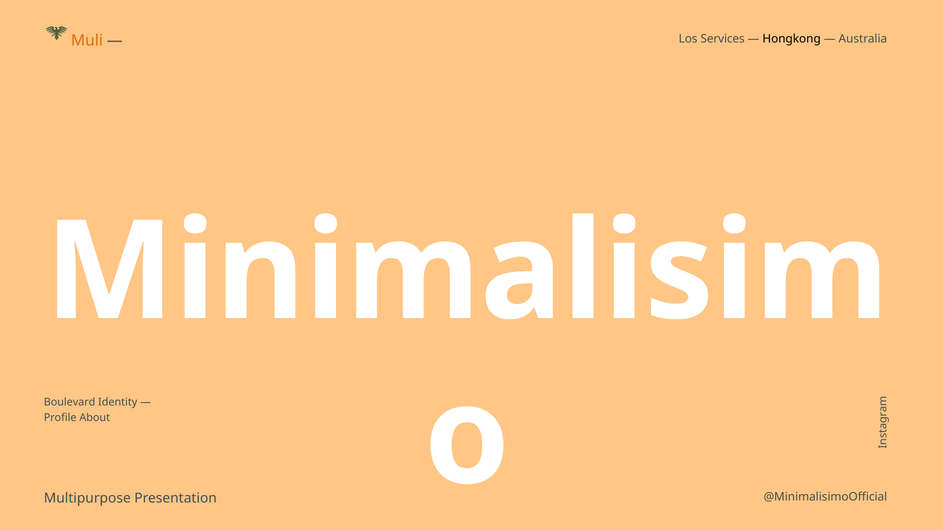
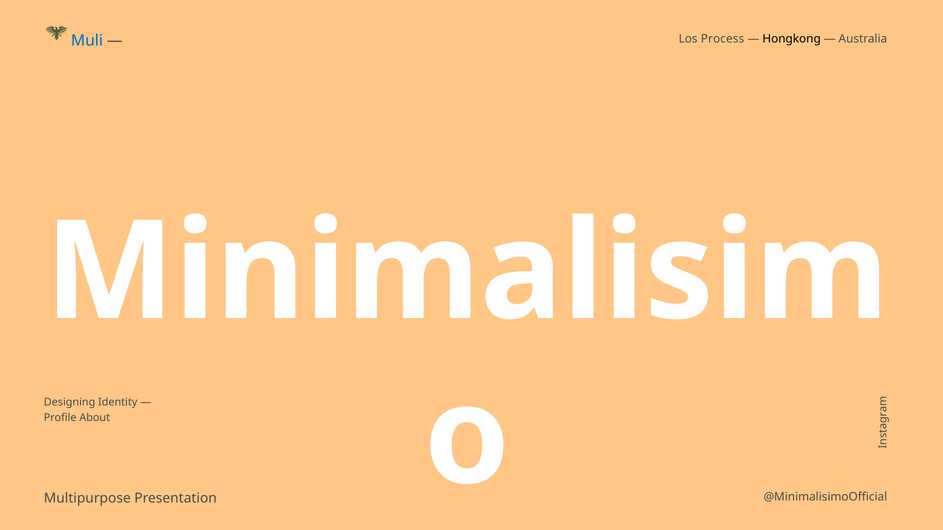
Muli colour: orange -> blue (87, 41)
Services: Services -> Process (722, 39)
Boulevard: Boulevard -> Designing (70, 402)
